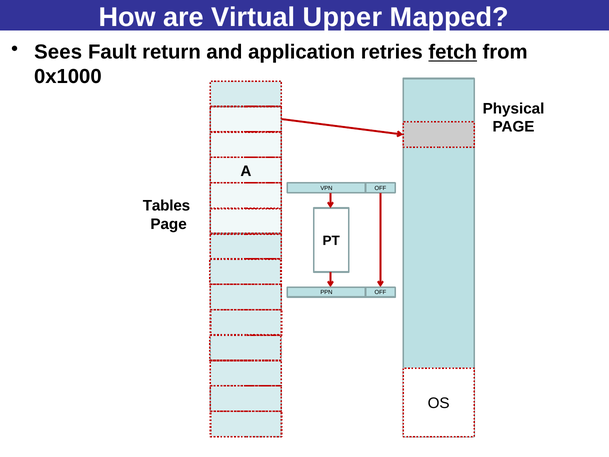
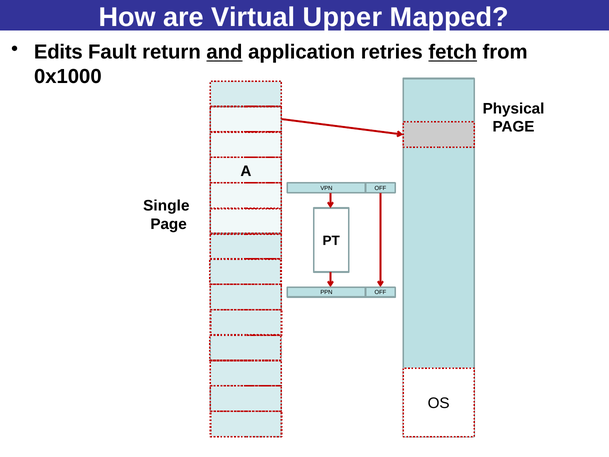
Sees: Sees -> Edits (58, 52)
and underline: none -> present (224, 52)
Tables: Tables -> Single (166, 206)
